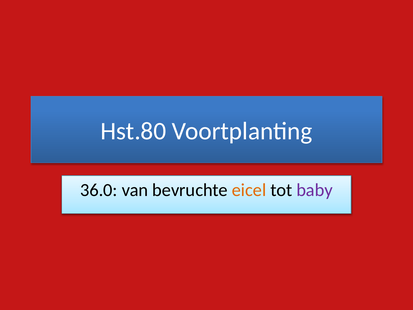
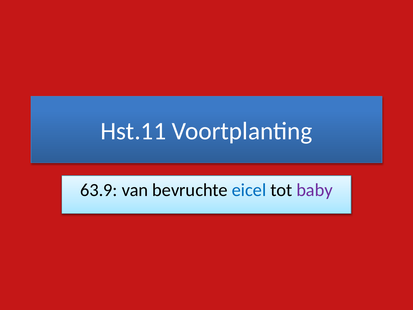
Hst.80: Hst.80 -> Hst.11 (133, 131)
36.0: 36.0 -> 63.9 (99, 190)
eicel colour: orange -> blue (249, 190)
